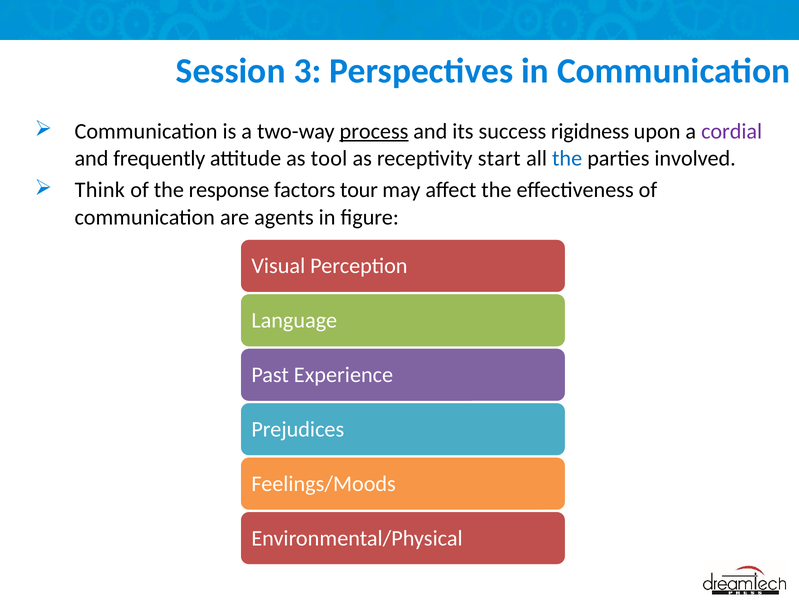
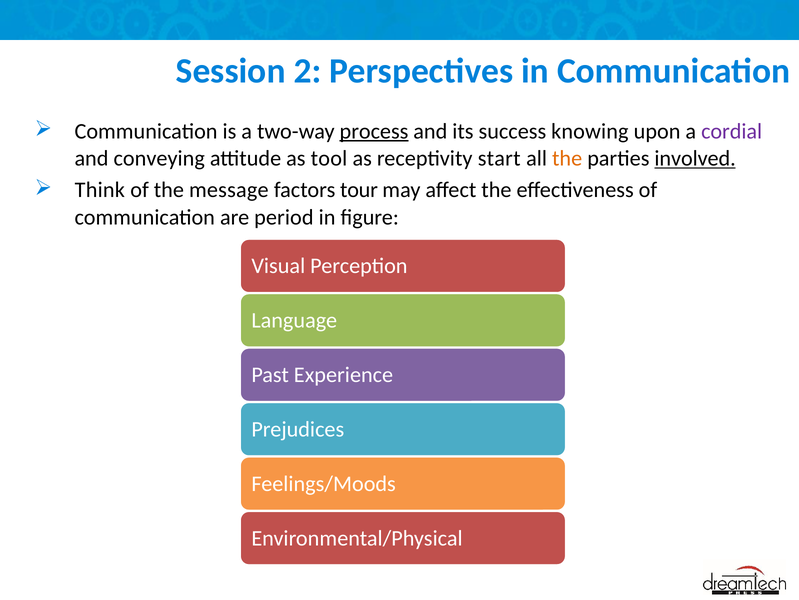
3: 3 -> 2 (308, 71)
rigidness: rigidness -> knowing (590, 131)
frequently: frequently -> conveying (159, 158)
the colour: blue -> orange (567, 158)
involved underline: none -> present (695, 158)
response: response -> message (229, 190)
agents: agents -> period (284, 217)
